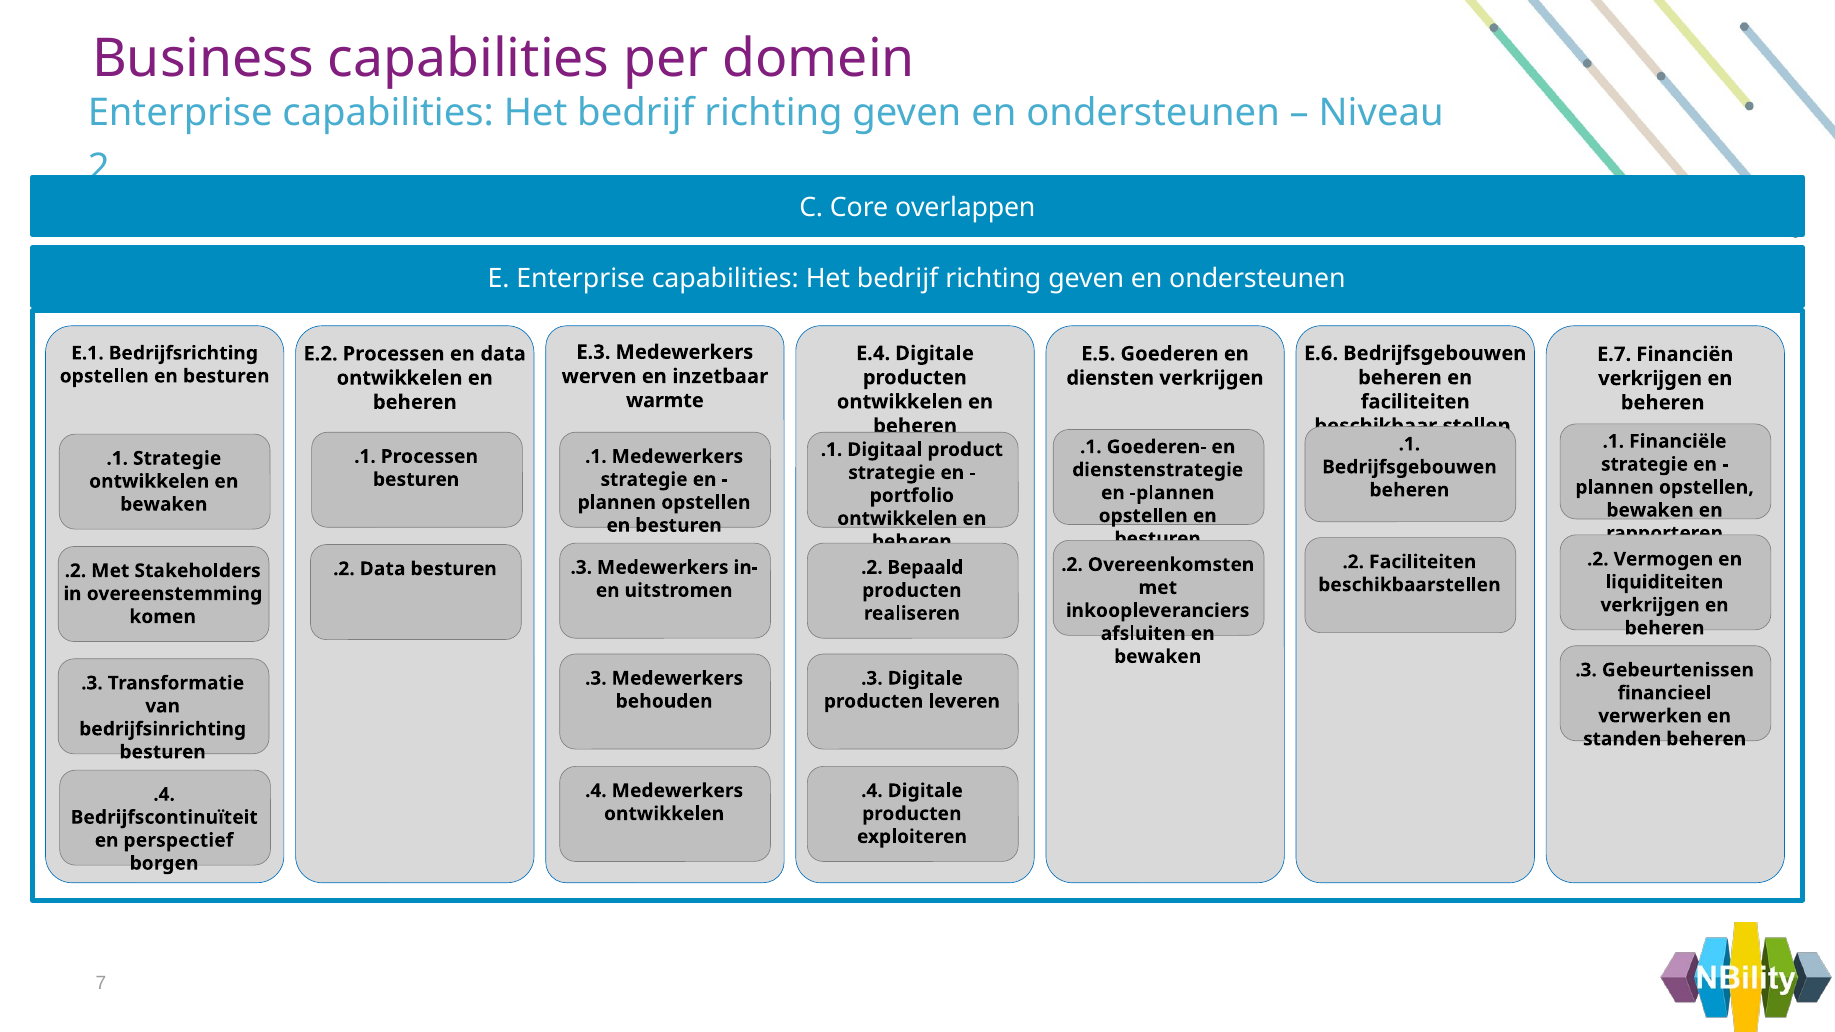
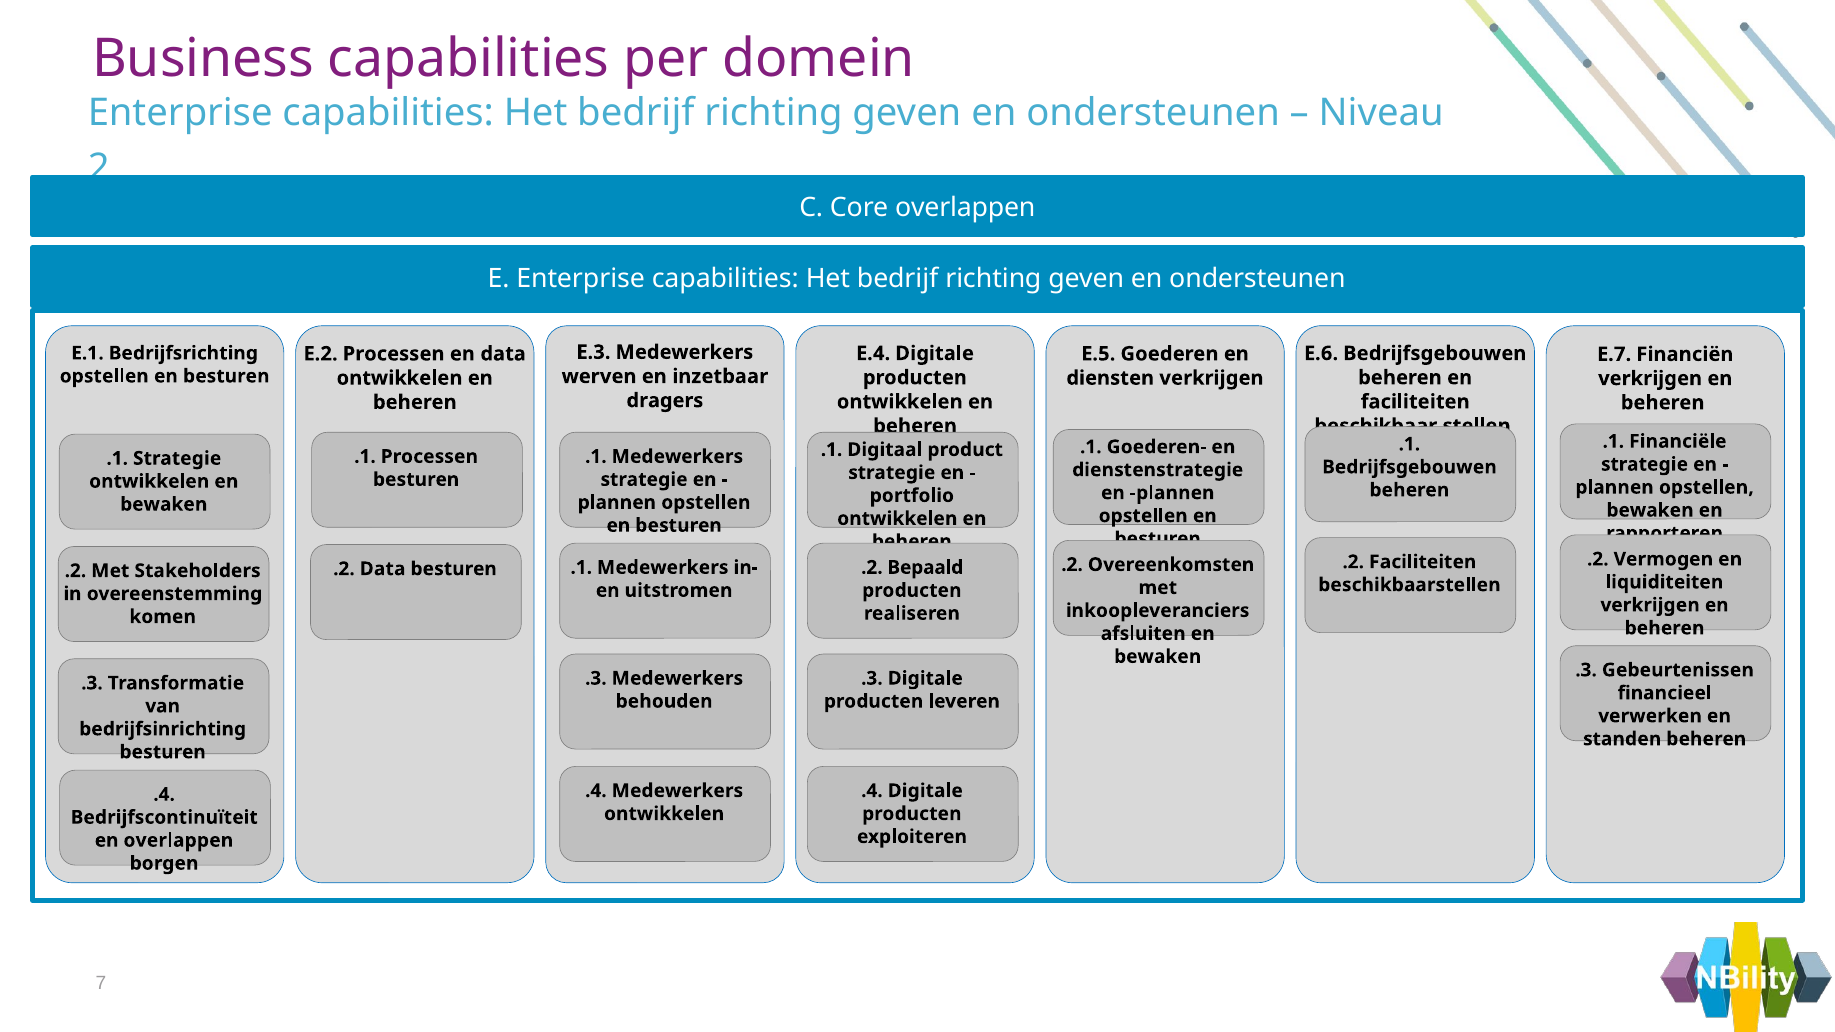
warmte: warmte -> dragers (665, 401)
.3: .3 -> .1 (581, 568)
en perspectief: perspectief -> overlappen (178, 841)
